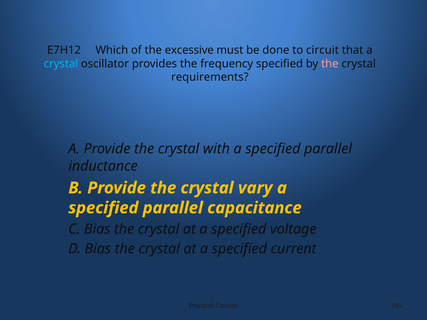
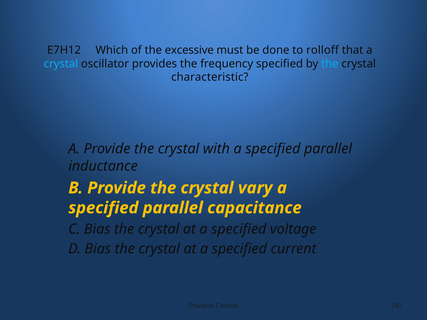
circuit: circuit -> rolloff (322, 50)
the colour: pink -> light blue (330, 64)
requirements: requirements -> characteristic (210, 77)
